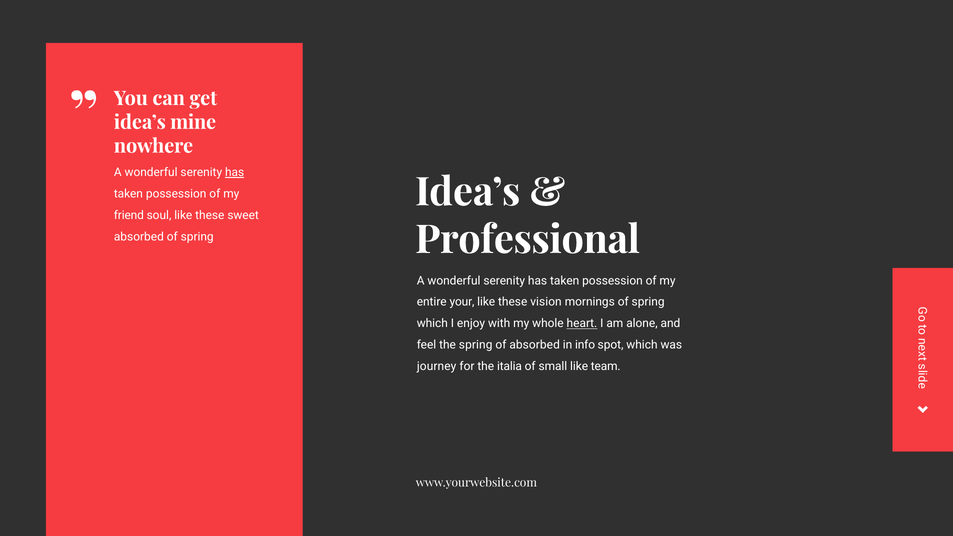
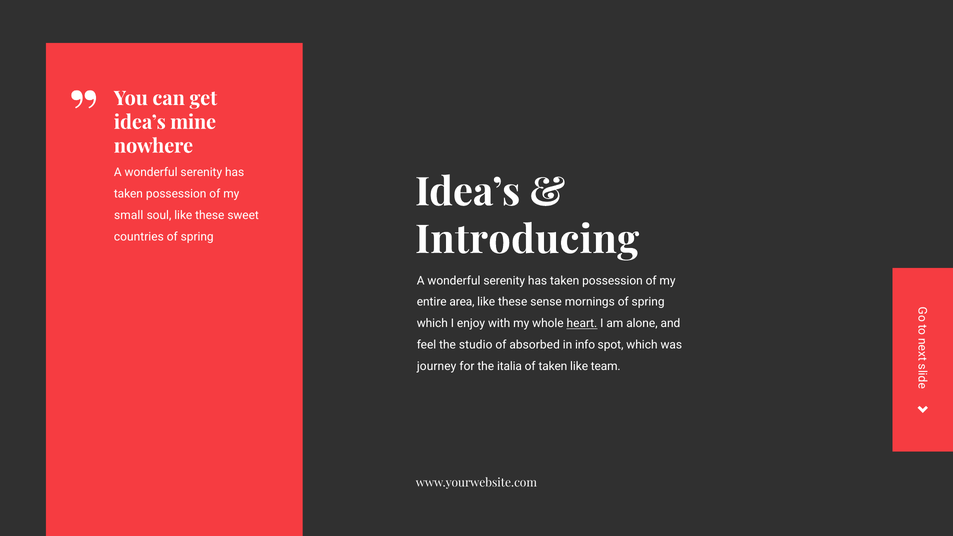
has underline: present -> none (235, 172)
friend: friend -> small (129, 215)
Professional: Professional -> Introducing (527, 240)
absorbed: absorbed -> countries (139, 237)
your: your -> area (462, 302)
vision: vision -> sense (546, 302)
the spring: spring -> studio (476, 345)
of small: small -> taken (553, 366)
